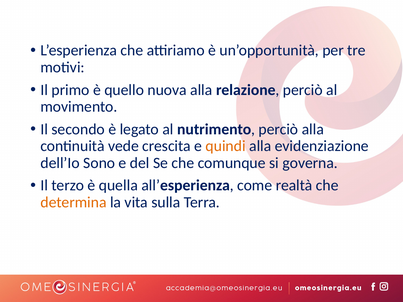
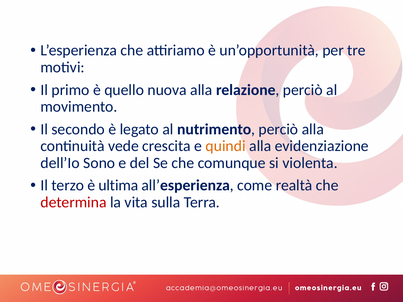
governa: governa -> violenta (310, 163)
quella: quella -> ultima (118, 186)
determina colour: orange -> red (74, 202)
